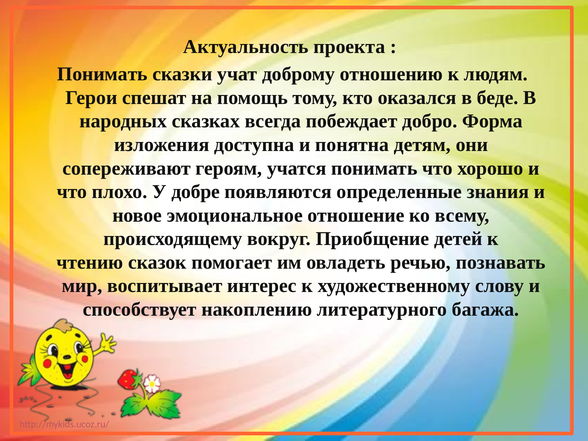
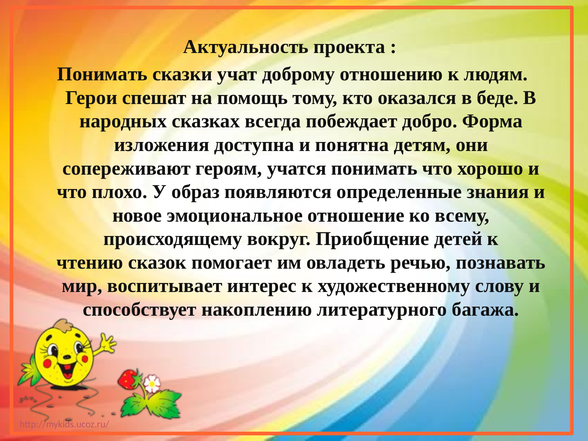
добре: добре -> образ (196, 192)
